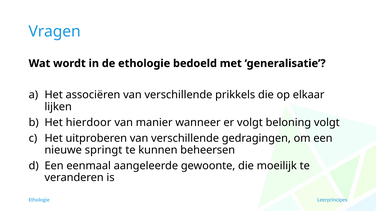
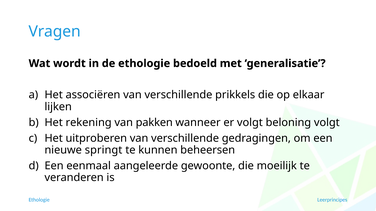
hierdoor: hierdoor -> rekening (89, 123)
manier: manier -> pakken (154, 123)
